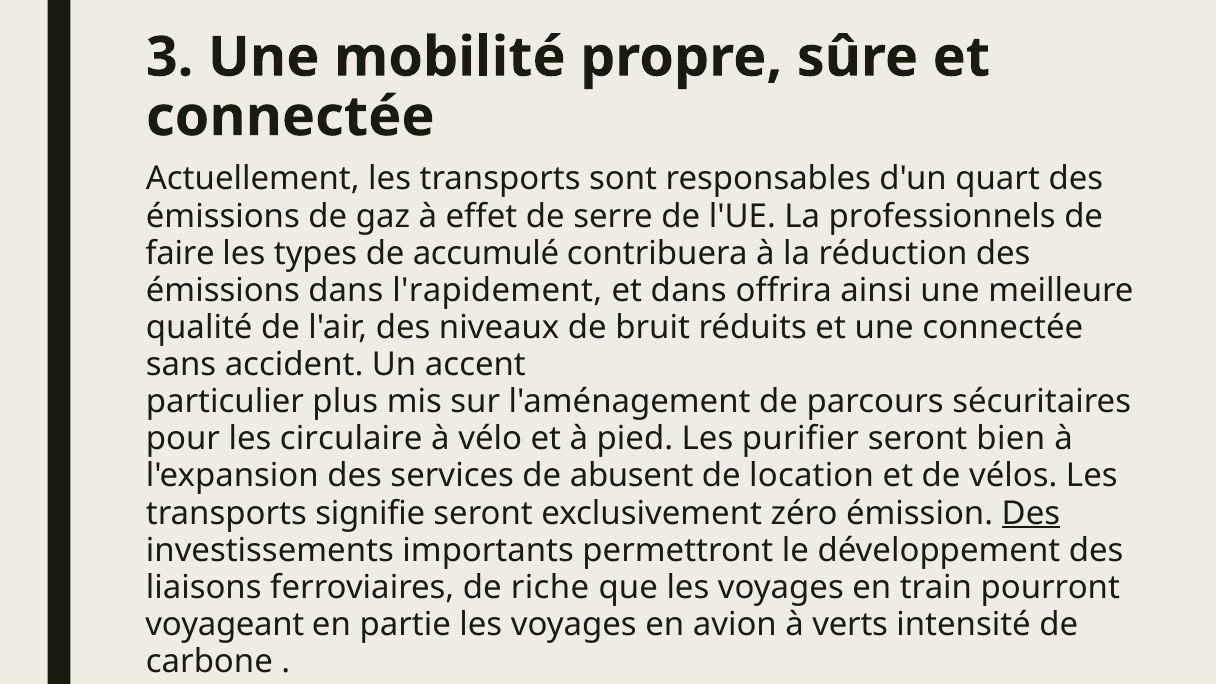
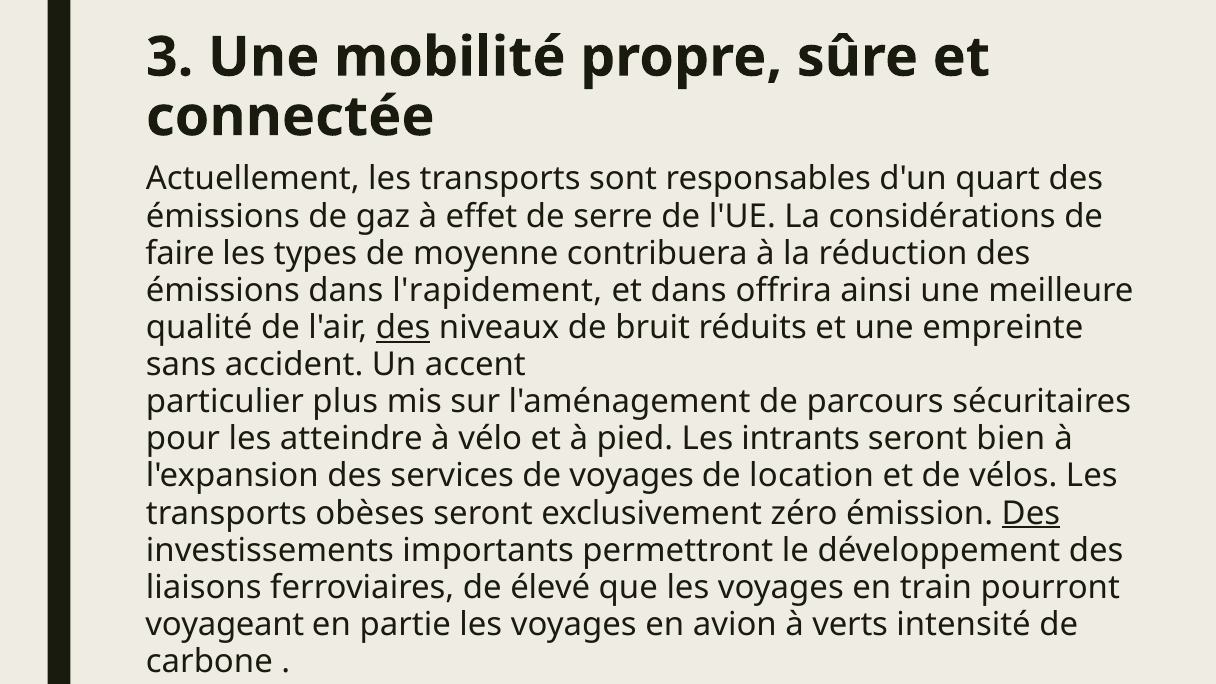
professionnels: professionnels -> considérations (942, 216)
accumulé: accumulé -> moyenne (486, 253)
des underline: none -> present (403, 328)
une connectée: connectée -> empreinte (1003, 328)
circulaire: circulaire -> atteindre (351, 439)
purifier: purifier -> intrants (801, 439)
de abusent: abusent -> voyages (632, 476)
signifie: signifie -> obèses (370, 513)
riche: riche -> élevé (550, 587)
